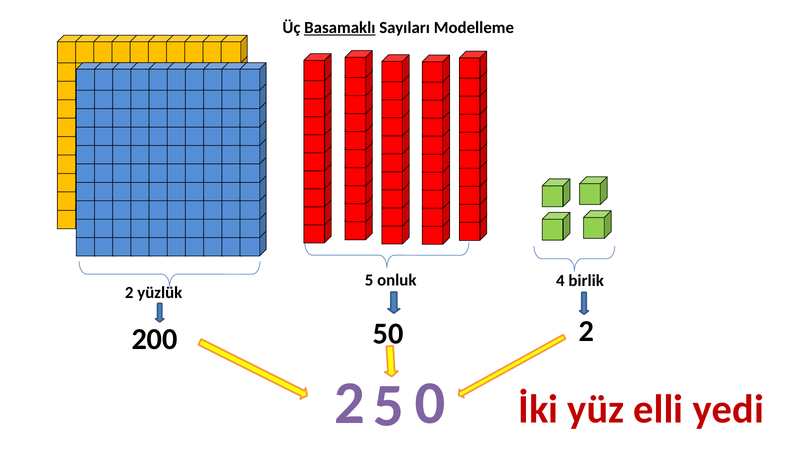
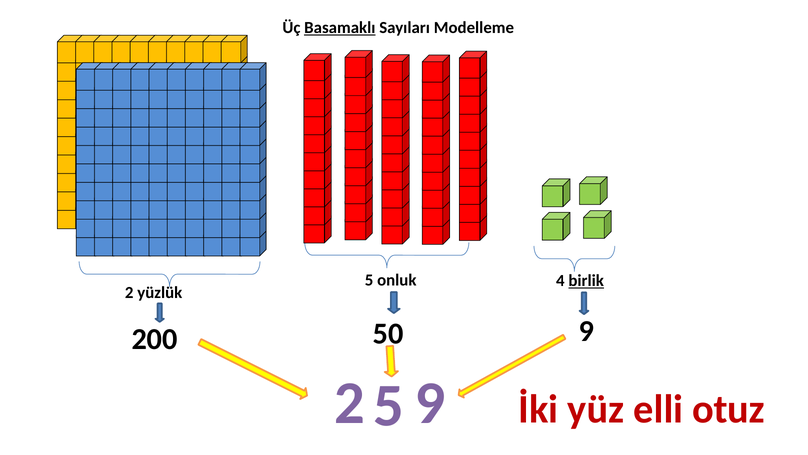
birlik underline: none -> present (586, 281)
50 2: 2 -> 9 (586, 331)
5 0: 0 -> 9 (430, 403)
yedi: yedi -> otuz (729, 409)
